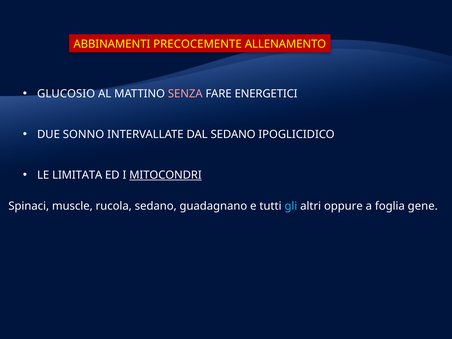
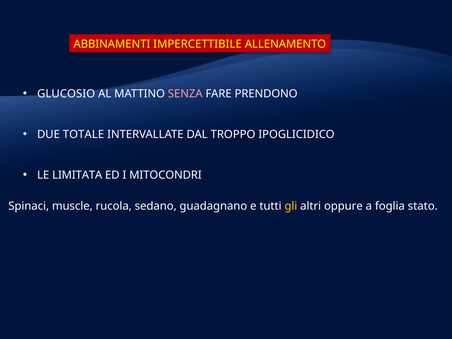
PRECOCEMENTE: PRECOCEMENTE -> IMPERCETTIBILE (198, 44)
ENERGETICI: ENERGETICI -> PRENDONO (266, 94)
SONNO: SONNO -> TOTALE (83, 135)
DAL SEDANO: SEDANO -> TROPPO (233, 135)
MITOCONDRI underline: present -> none (165, 175)
gli colour: light blue -> yellow (291, 206)
gene: gene -> stato (423, 206)
